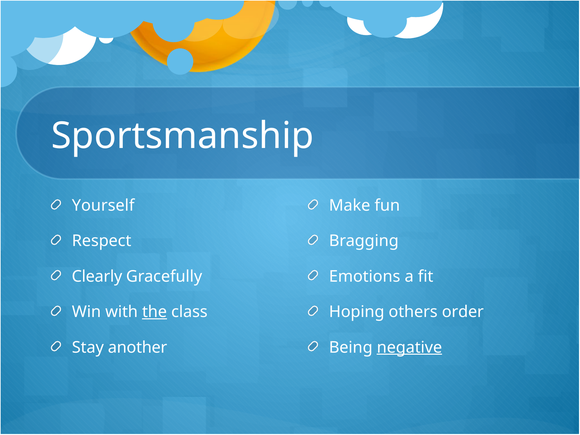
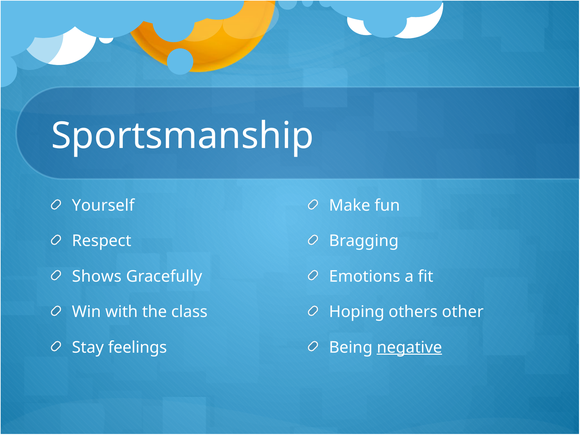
Clearly: Clearly -> Shows (97, 276)
the underline: present -> none (155, 312)
order: order -> other (463, 312)
another: another -> feelings (138, 347)
